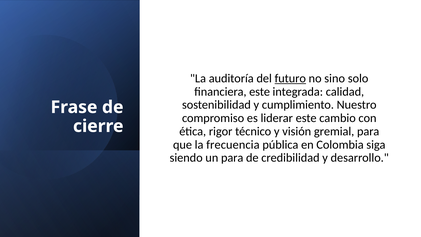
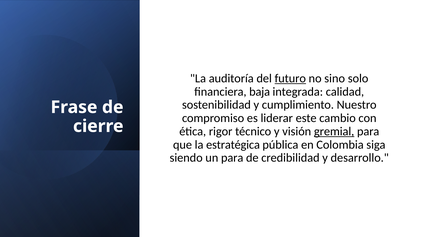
financiera este: este -> baja (260, 92)
gremial underline: none -> present (334, 131)
frecuencia: frecuencia -> estratégica (233, 145)
